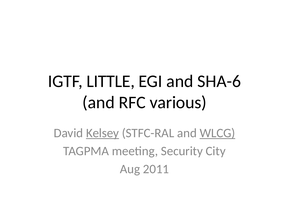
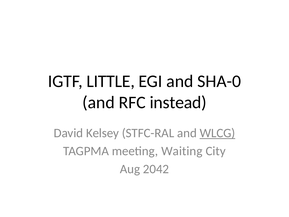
SHA-6: SHA-6 -> SHA-0 (219, 81)
various: various -> instead (178, 102)
Kelsey underline: present -> none (103, 133)
Security: Security -> Waiting (182, 151)
2011: 2011 -> 2042 (156, 169)
